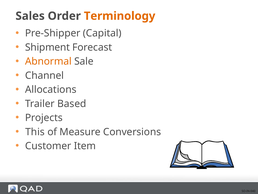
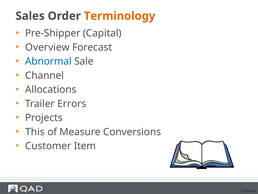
Shipment: Shipment -> Overview (47, 47)
Abnormal colour: orange -> blue (48, 61)
Based: Based -> Errors (72, 103)
